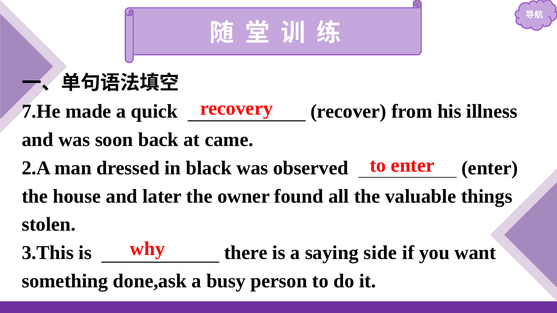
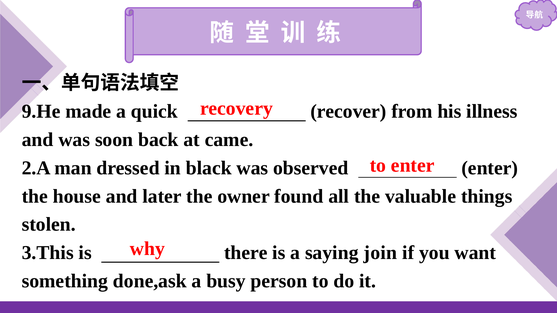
7.He: 7.He -> 9.He (41, 111)
side: side -> join (380, 253)
